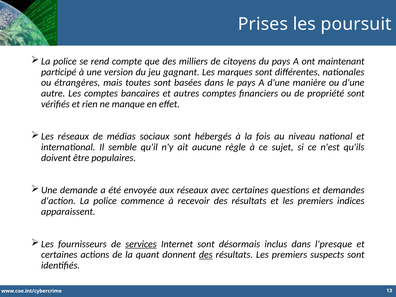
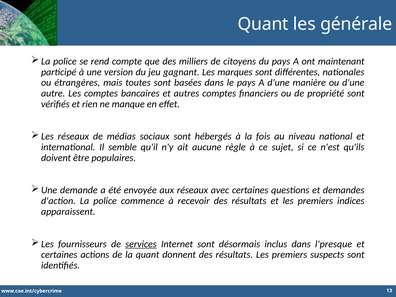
Prises: Prises -> Quant (263, 24)
poursuit: poursuit -> générale (356, 24)
des underline: present -> none (206, 255)
